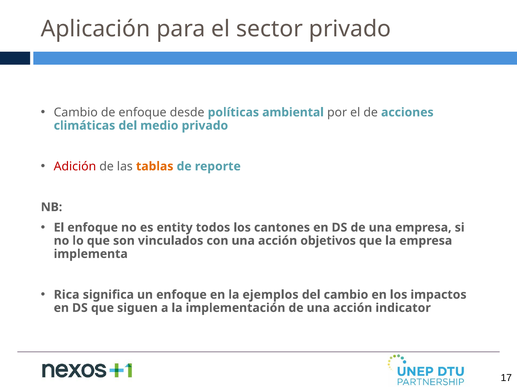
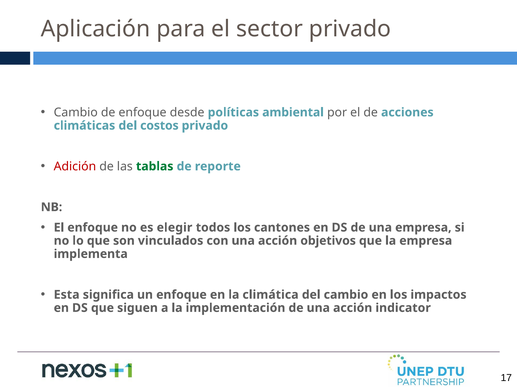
medio: medio -> costos (159, 125)
tablas colour: orange -> green (155, 166)
entity: entity -> elegir (175, 227)
Rica: Rica -> Esta (67, 294)
ejemplos: ejemplos -> climática (271, 294)
